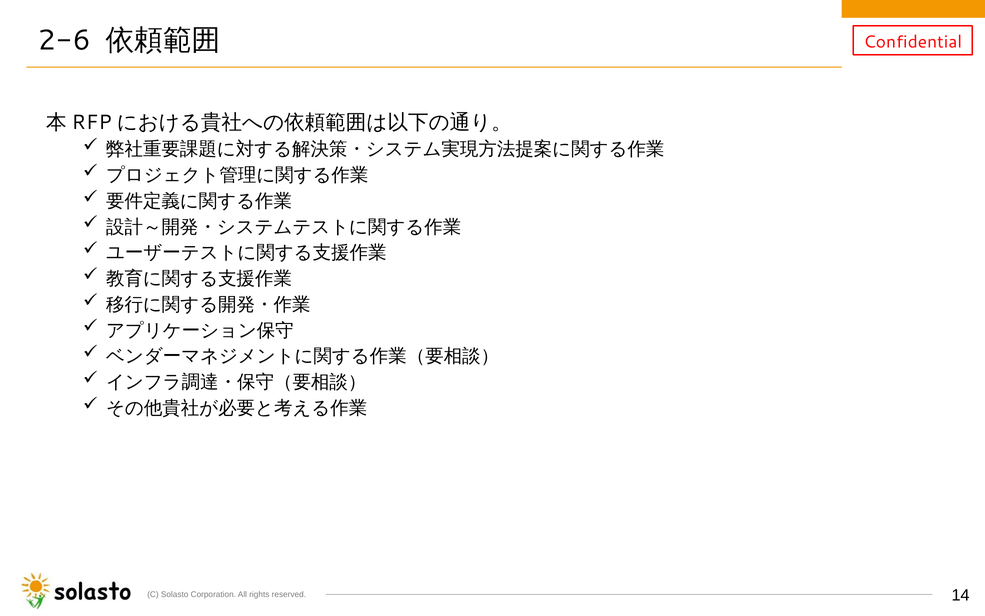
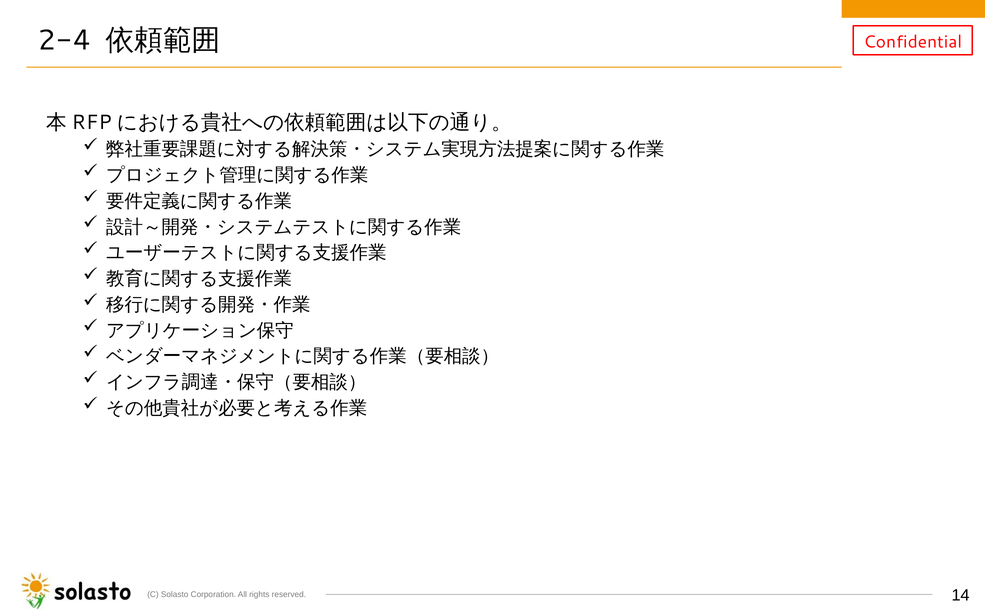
2-6: 2-6 -> 2-4 (64, 40)
